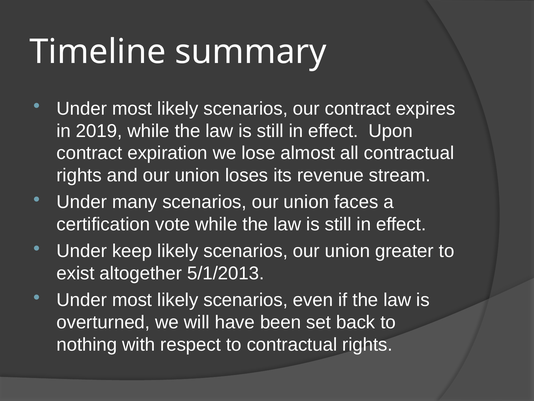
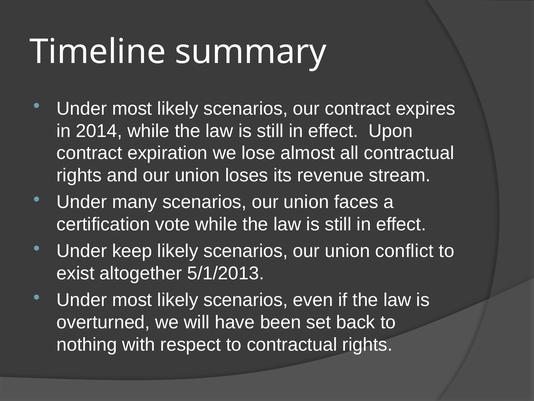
2019: 2019 -> 2014 (99, 131)
greater: greater -> conflict (404, 251)
